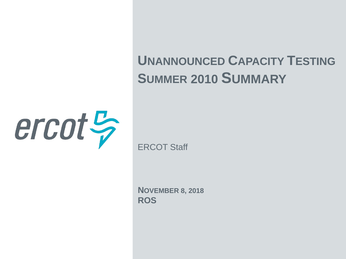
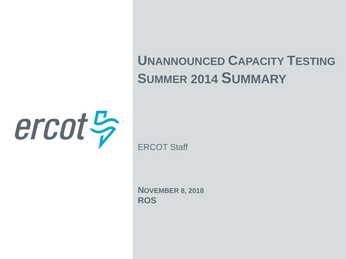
2010: 2010 -> 2014 (204, 79)
